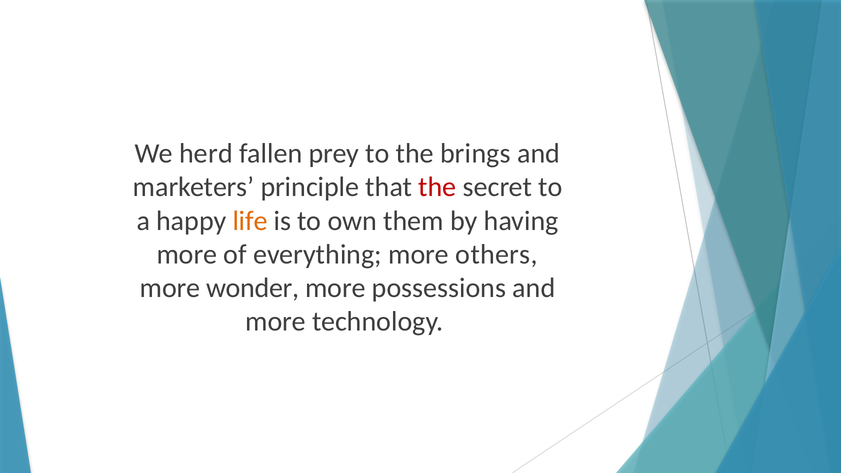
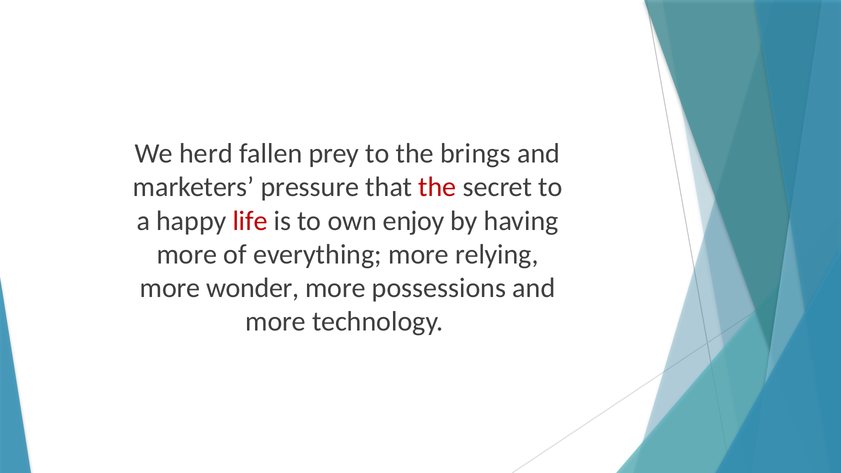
principle: principle -> pressure (310, 187)
life colour: orange -> red (250, 221)
them: them -> enjoy (414, 221)
others: others -> relying (497, 254)
